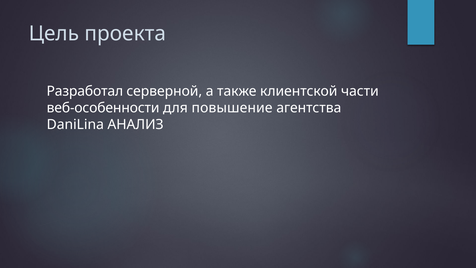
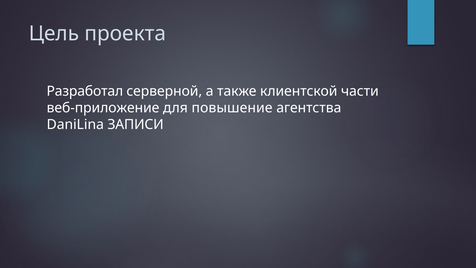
веб-особенности: веб-особенности -> веб-приложение (103, 108)
АНАЛИЗ: АНАЛИЗ -> ЗАПИСИ (136, 124)
